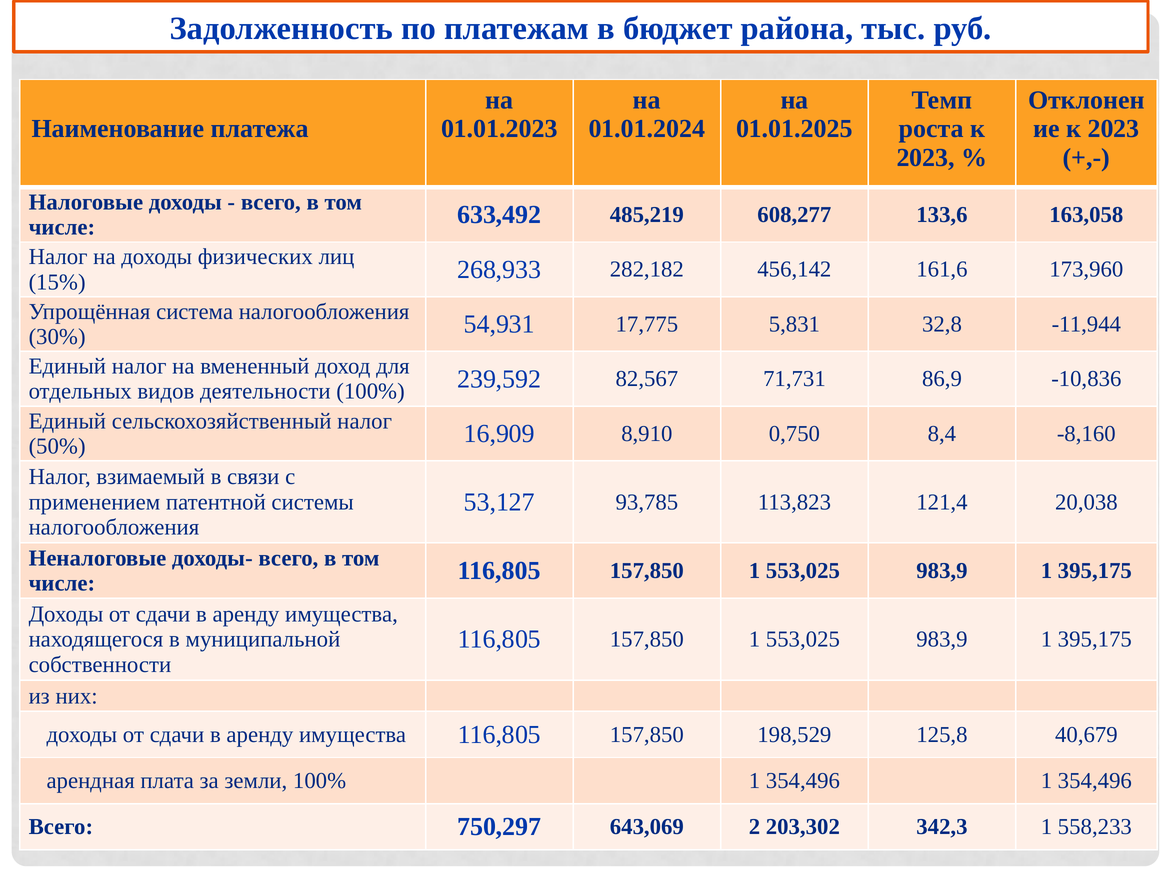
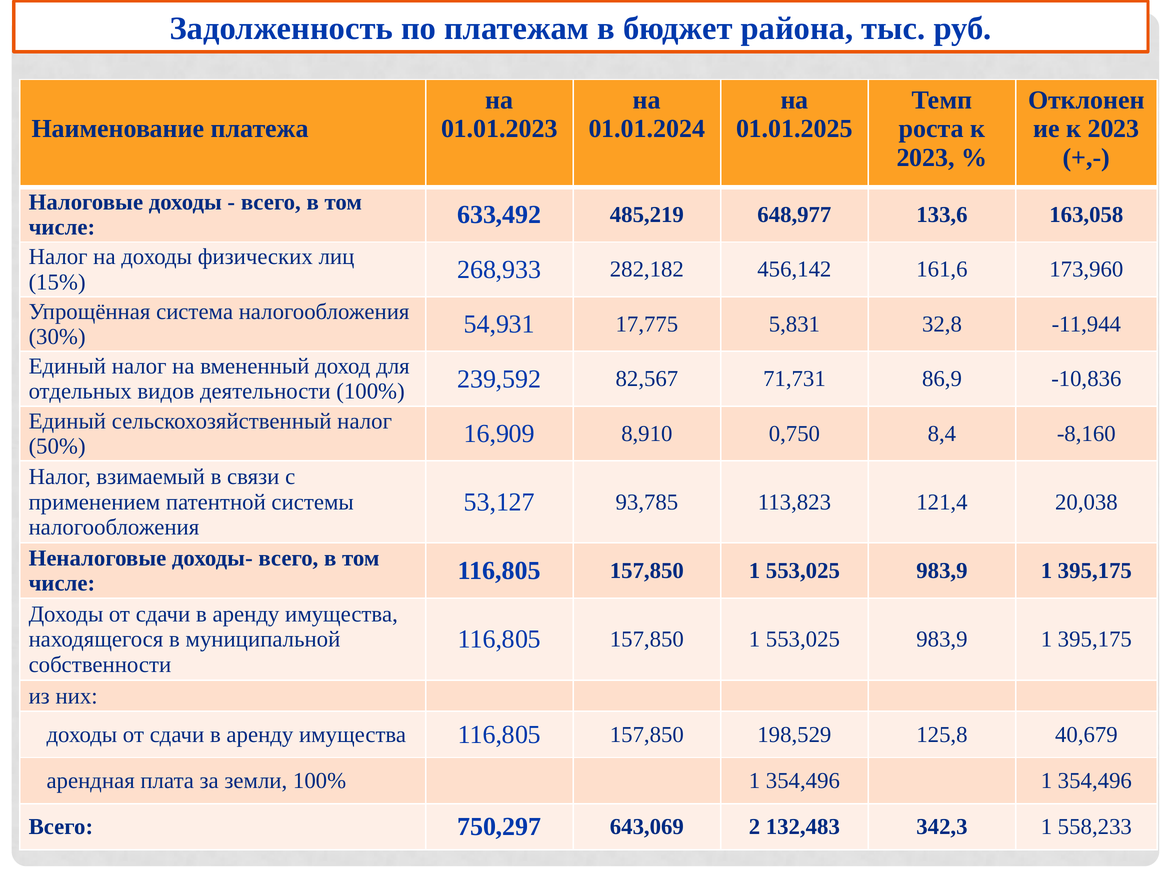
608,277: 608,277 -> 648,977 (794, 215)
203,302: 203,302 -> 132,483 (803, 827)
